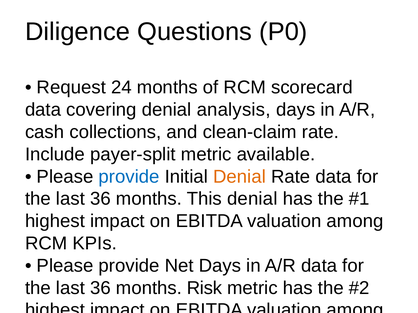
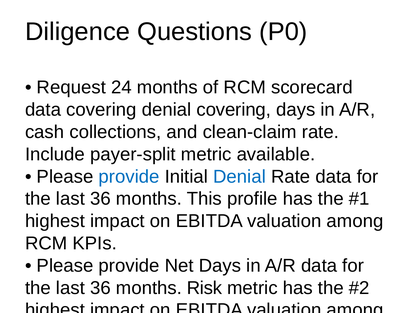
denial analysis: analysis -> covering (234, 110)
Denial colour: orange -> blue (240, 177)
This denial: denial -> profile (252, 199)
